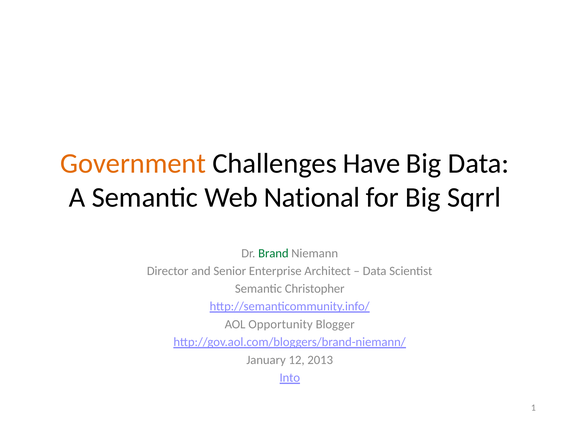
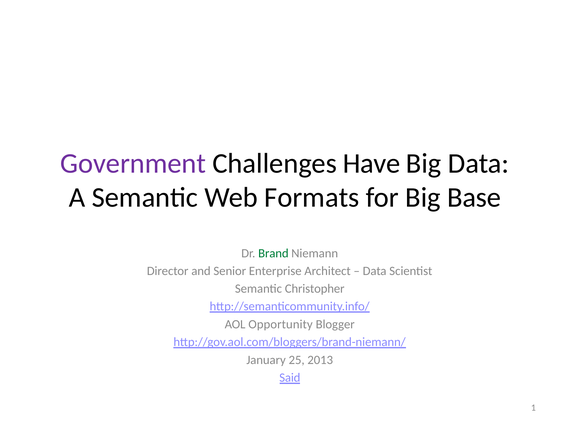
Government colour: orange -> purple (133, 164)
National: National -> Formats (312, 198)
Sqrrl: Sqrrl -> Base (474, 198)
12: 12 -> 25 (297, 361)
Into: Into -> Said (290, 378)
